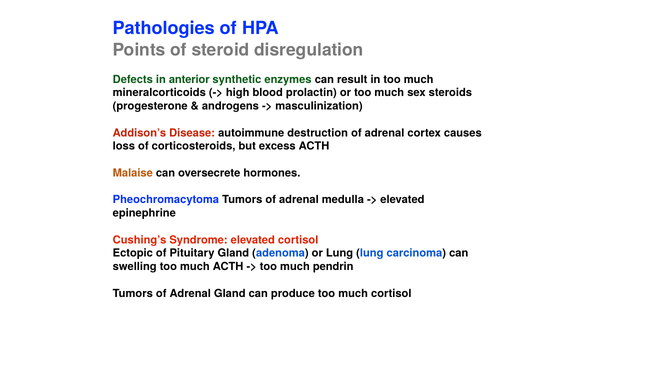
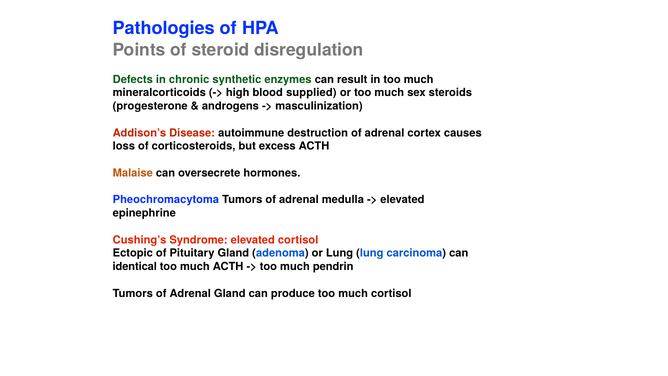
anterior: anterior -> chronic (189, 79)
prolactin: prolactin -> supplied (311, 93)
swelling: swelling -> identical (135, 266)
